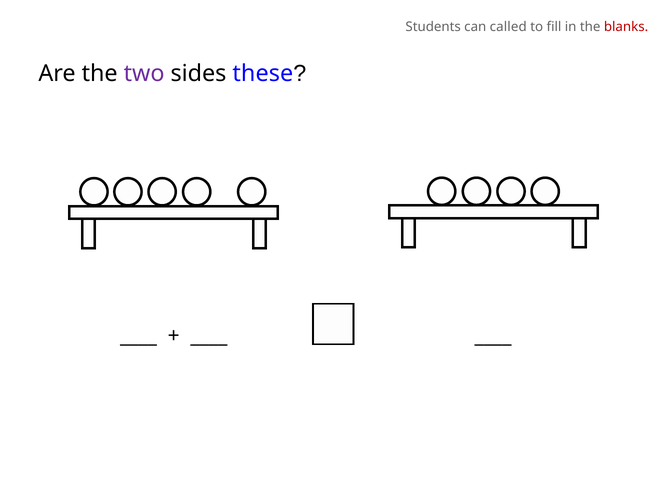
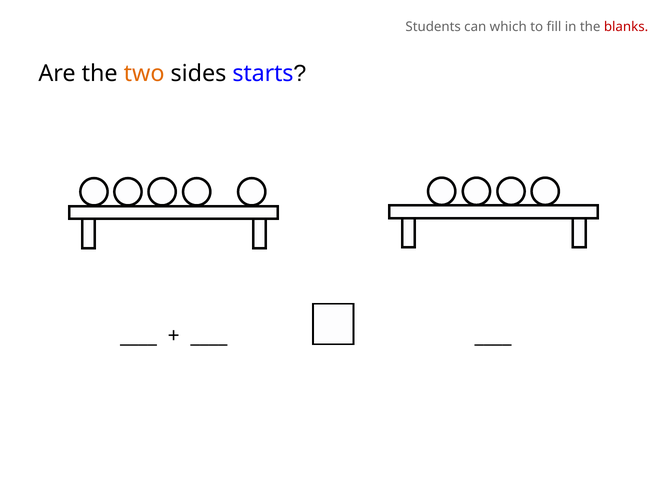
called: called -> which (508, 27)
two colour: purple -> orange (144, 74)
these: these -> starts (263, 74)
